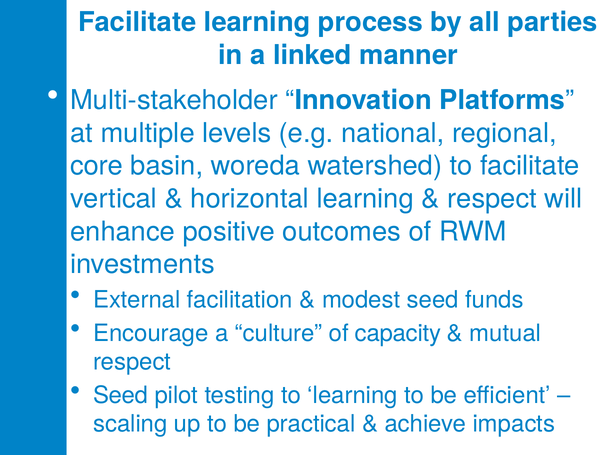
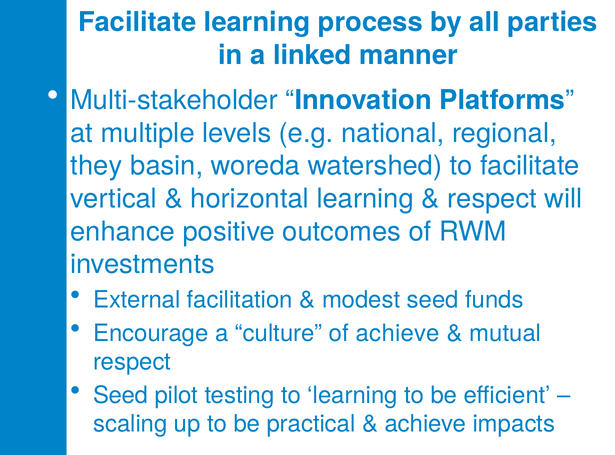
core: core -> they (96, 166)
of capacity: capacity -> achieve (398, 333)
